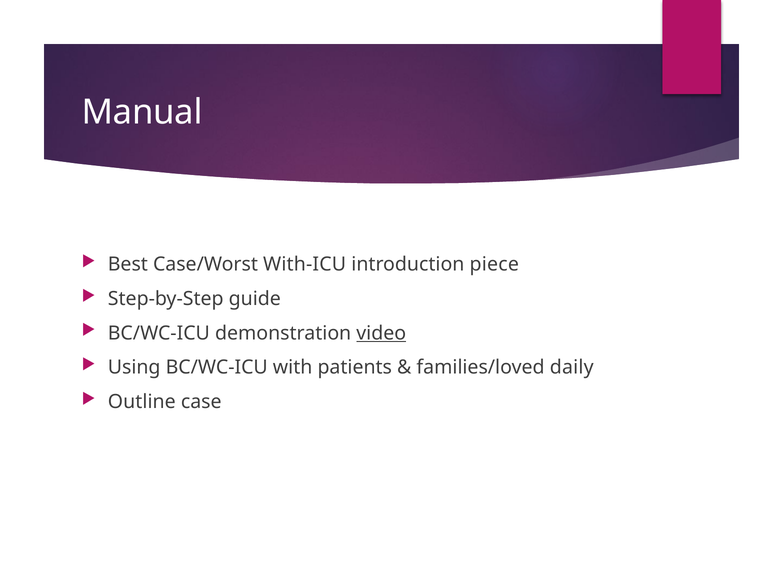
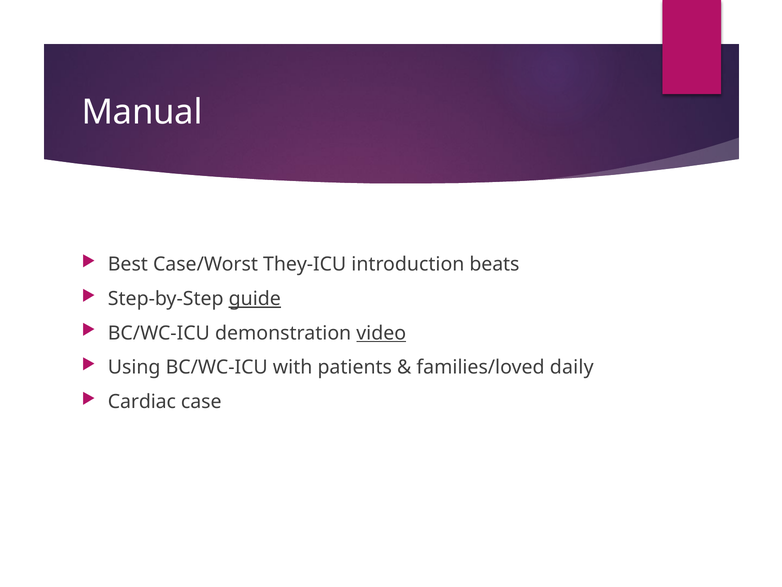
With-ICU: With-ICU -> They-ICU (305, 264)
piece: piece -> beats (494, 264)
guide underline: none -> present (255, 299)
Outline: Outline -> Cardiac (142, 402)
